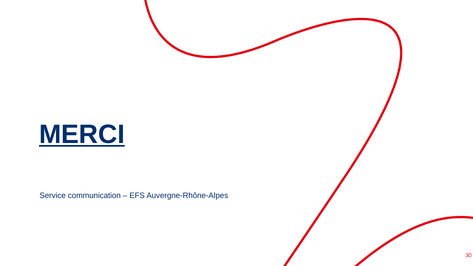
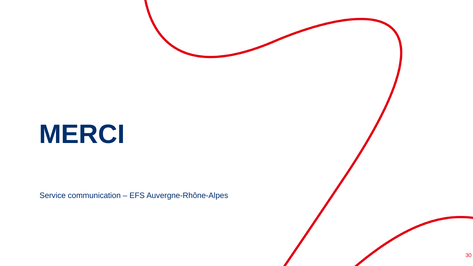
MERCI underline: present -> none (82, 135)
